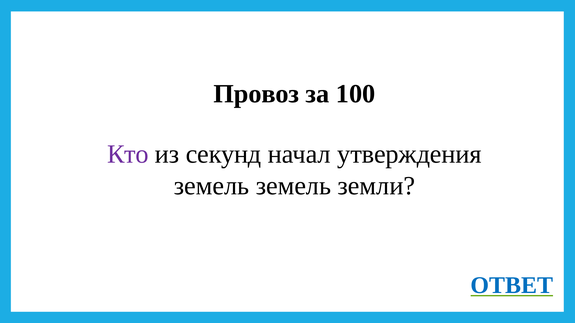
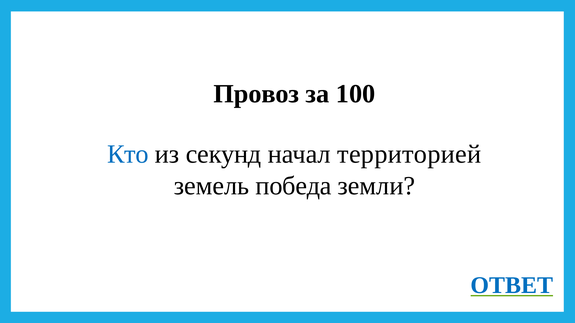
Кто colour: purple -> blue (128, 154)
утверждения: утверждения -> территорией (409, 154)
земель земель: земель -> победа (294, 186)
